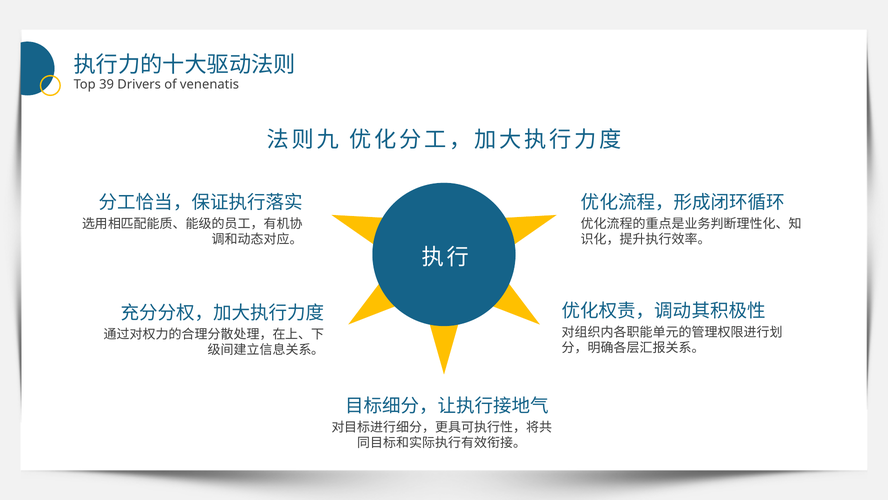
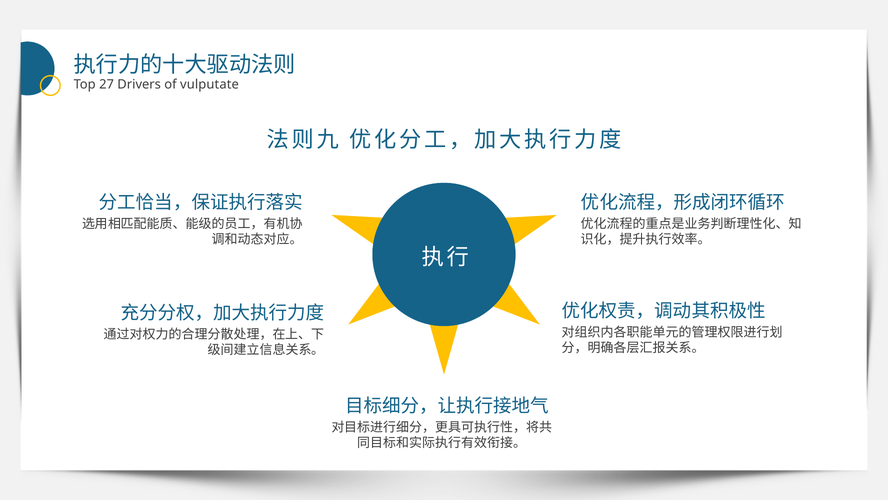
39: 39 -> 27 (107, 84)
venenatis: venenatis -> vulputate (209, 84)
